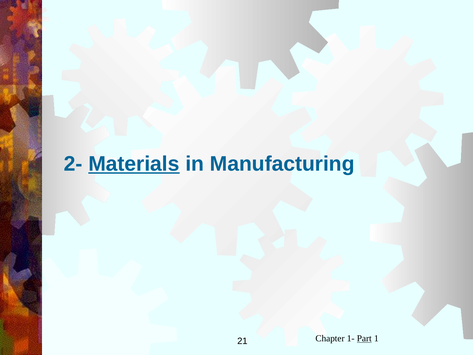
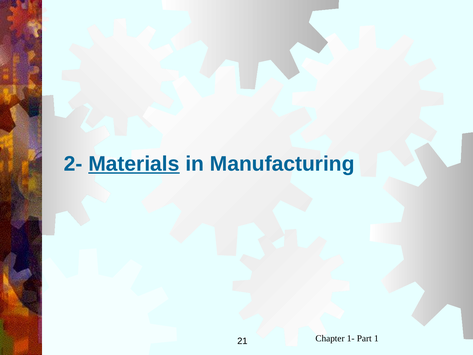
Part underline: present -> none (364, 338)
